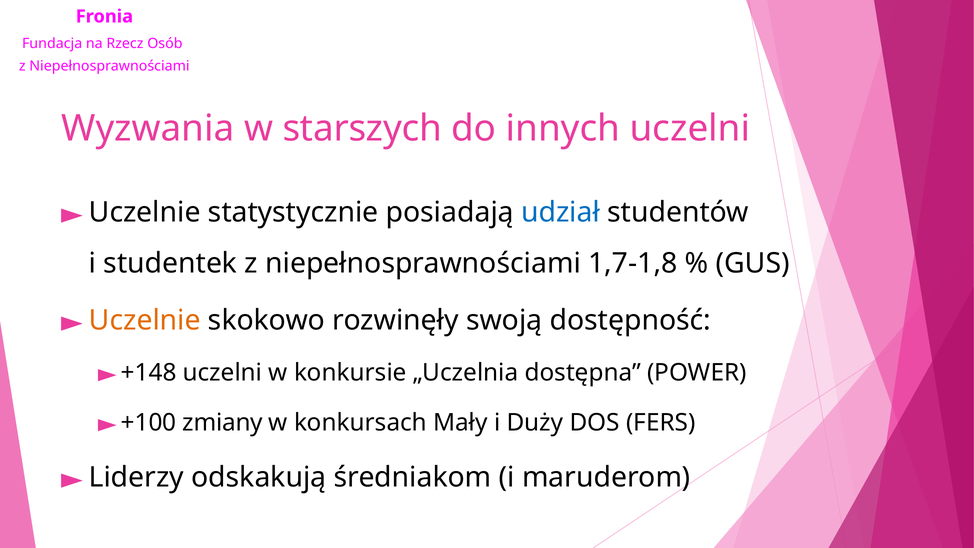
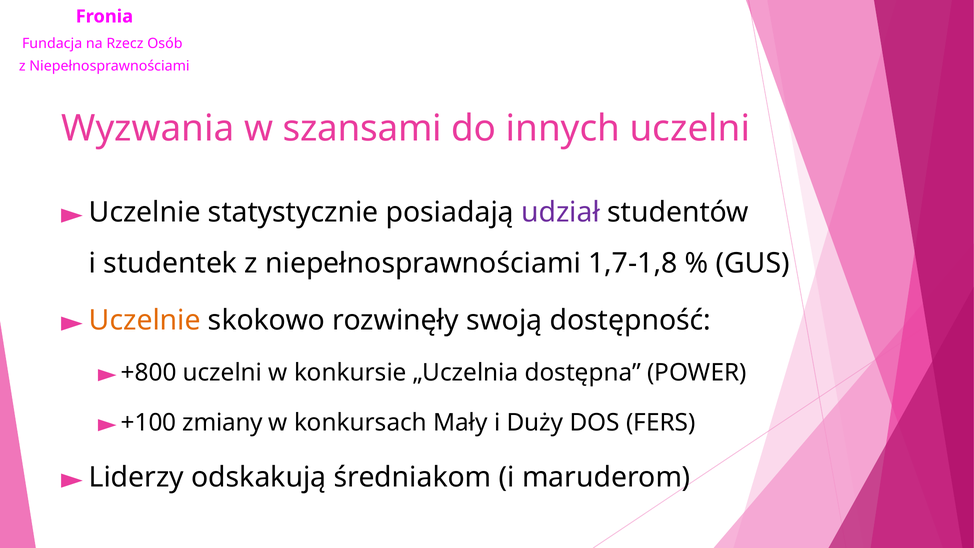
starszych: starszych -> szansami (362, 129)
udział colour: blue -> purple (561, 212)
+148: +148 -> +800 (149, 372)
